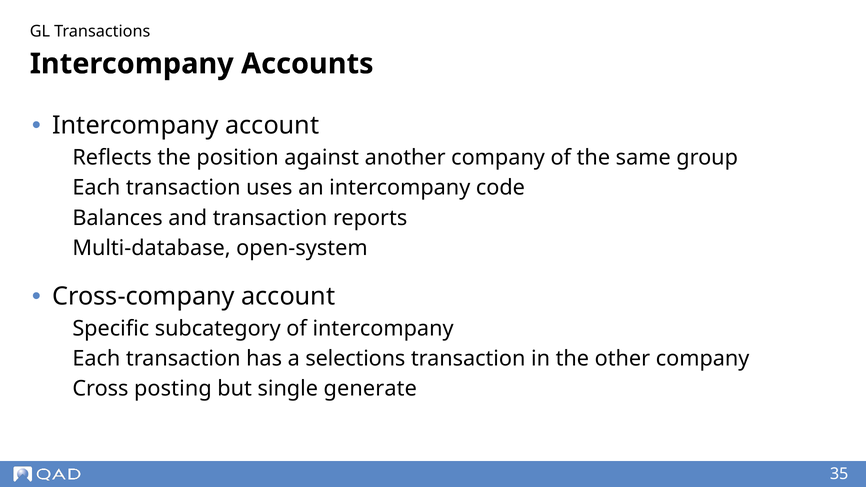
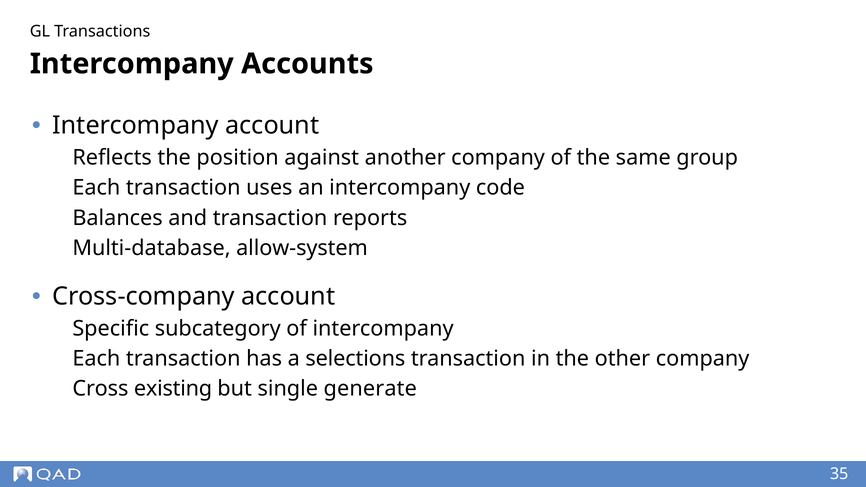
open-system: open-system -> allow-system (302, 248)
posting: posting -> existing (173, 389)
